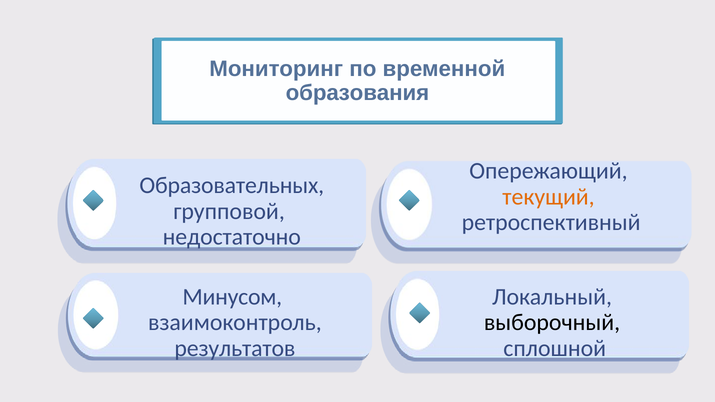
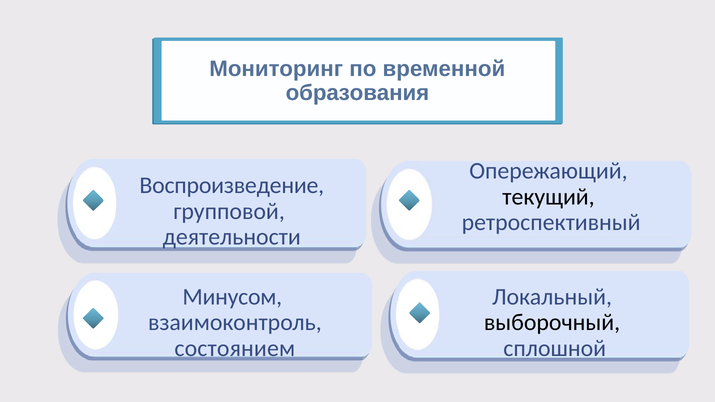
Образовательных: Образовательных -> Воспроизведение (232, 186)
текущий colour: orange -> black (549, 197)
недостаточно: недостаточно -> деятельности (232, 237)
результатов: результатов -> состоянием (235, 348)
